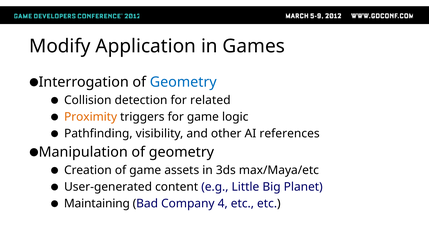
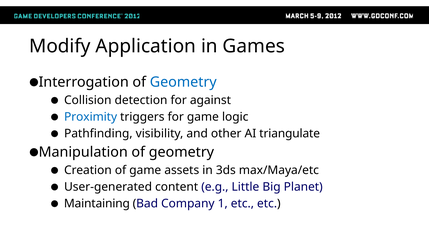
related: related -> against (210, 100)
Proximity colour: orange -> blue (91, 117)
references: references -> triangulate (290, 134)
4: 4 -> 1 (223, 204)
